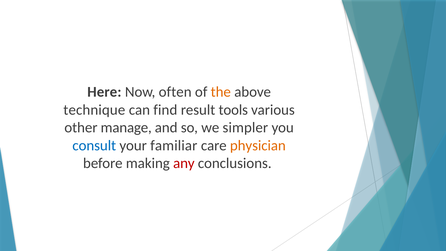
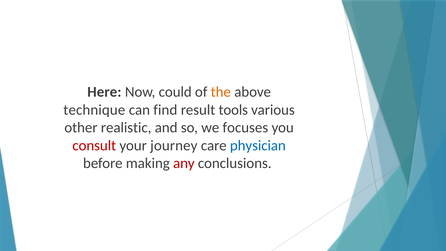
often: often -> could (175, 92)
manage: manage -> realistic (126, 128)
simpler: simpler -> focuses (245, 128)
consult colour: blue -> red (94, 145)
familiar: familiar -> journey (174, 145)
physician colour: orange -> blue (258, 145)
